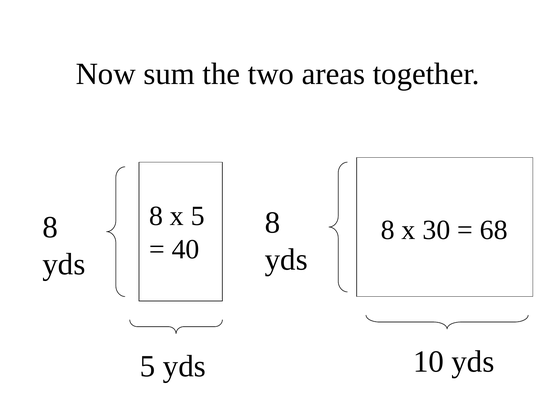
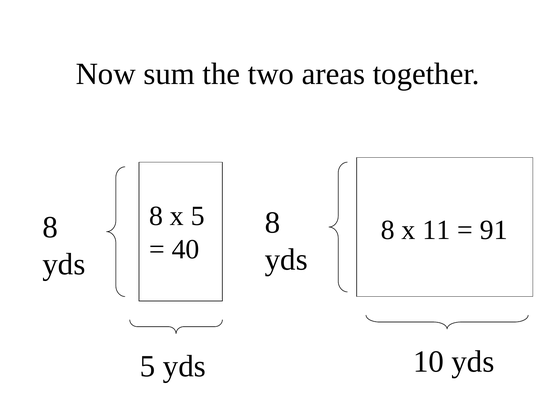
30: 30 -> 11 (436, 230)
68: 68 -> 91 (494, 230)
